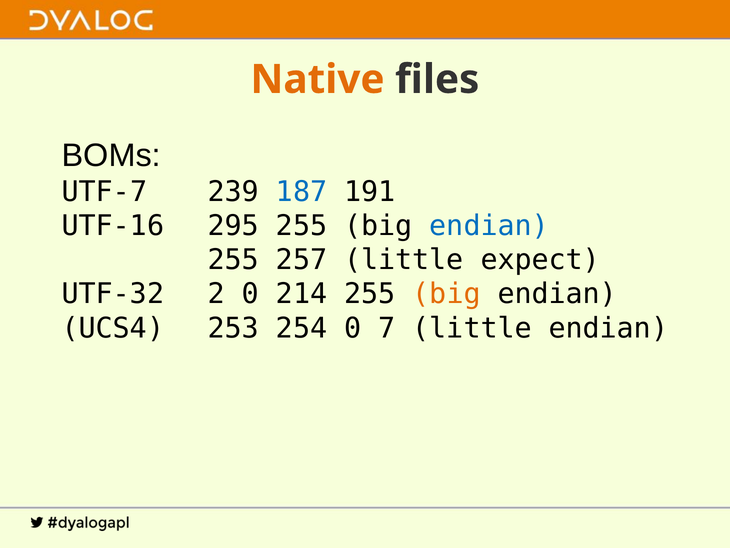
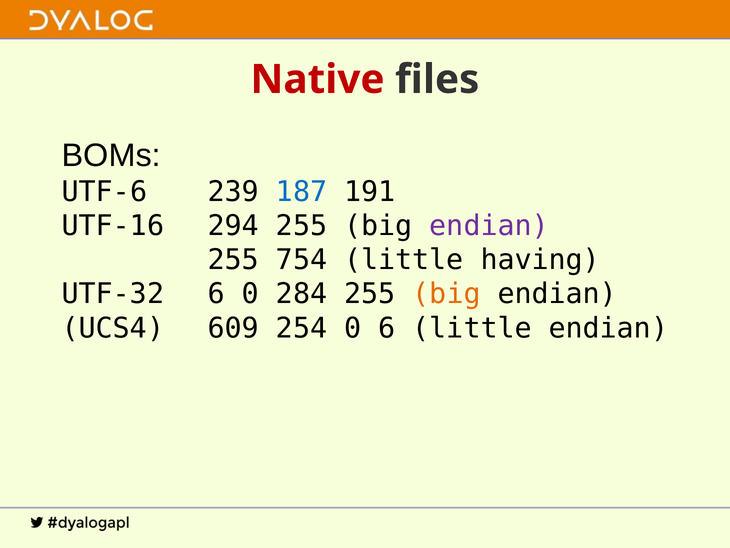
Native colour: orange -> red (318, 79)
UTF-7: UTF-7 -> UTF-6 (104, 192)
295: 295 -> 294 (233, 226)
endian colour: blue -> purple (489, 226)
257: 257 -> 754 (302, 260)
expect: expect -> having (540, 260)
UTF-32 2: 2 -> 6 (216, 294)
214: 214 -> 284 (302, 294)
253: 253 -> 609 (233, 328)
0 7: 7 -> 6 (387, 328)
